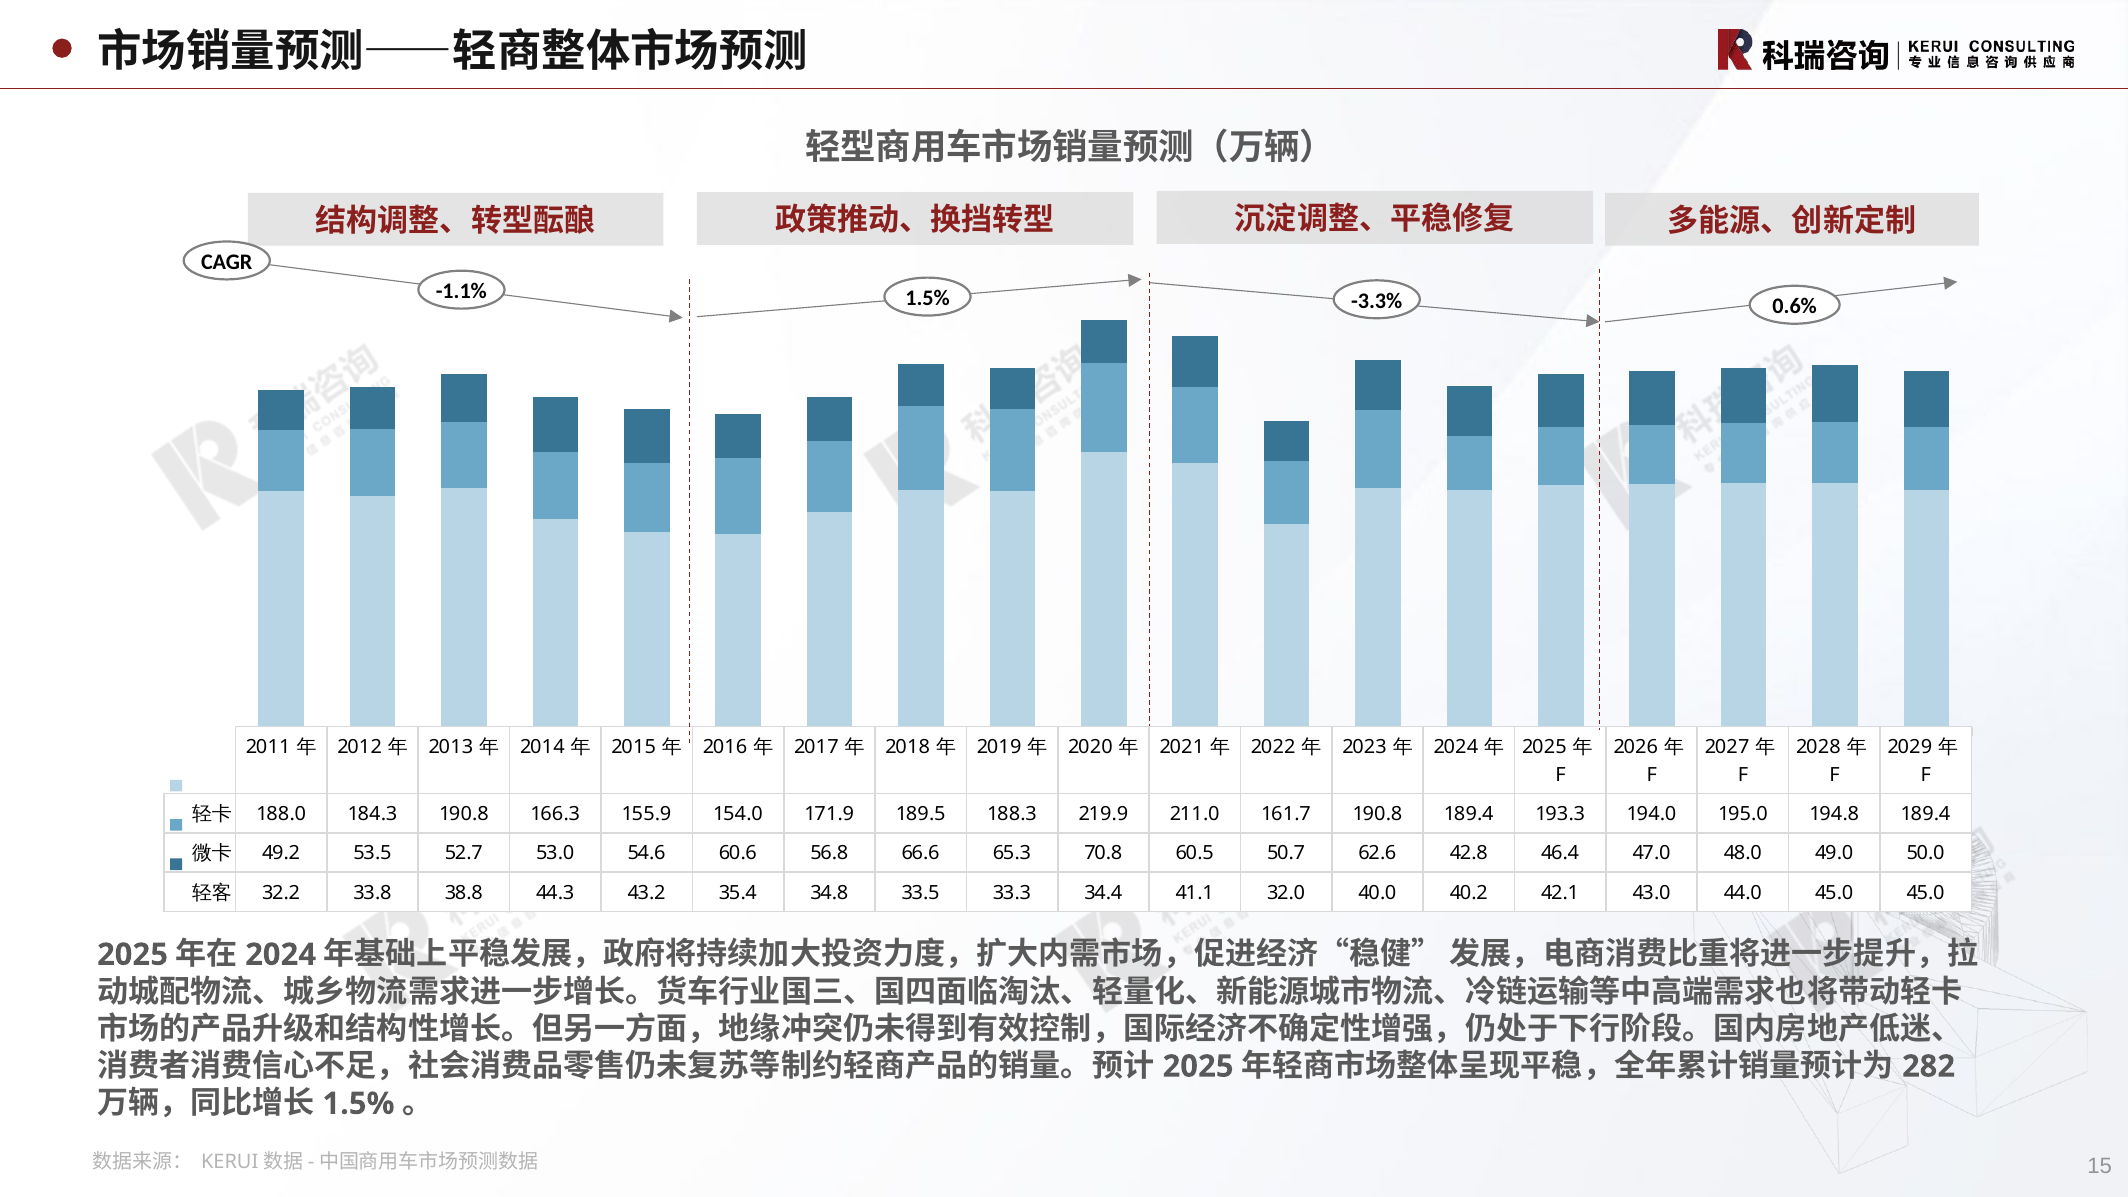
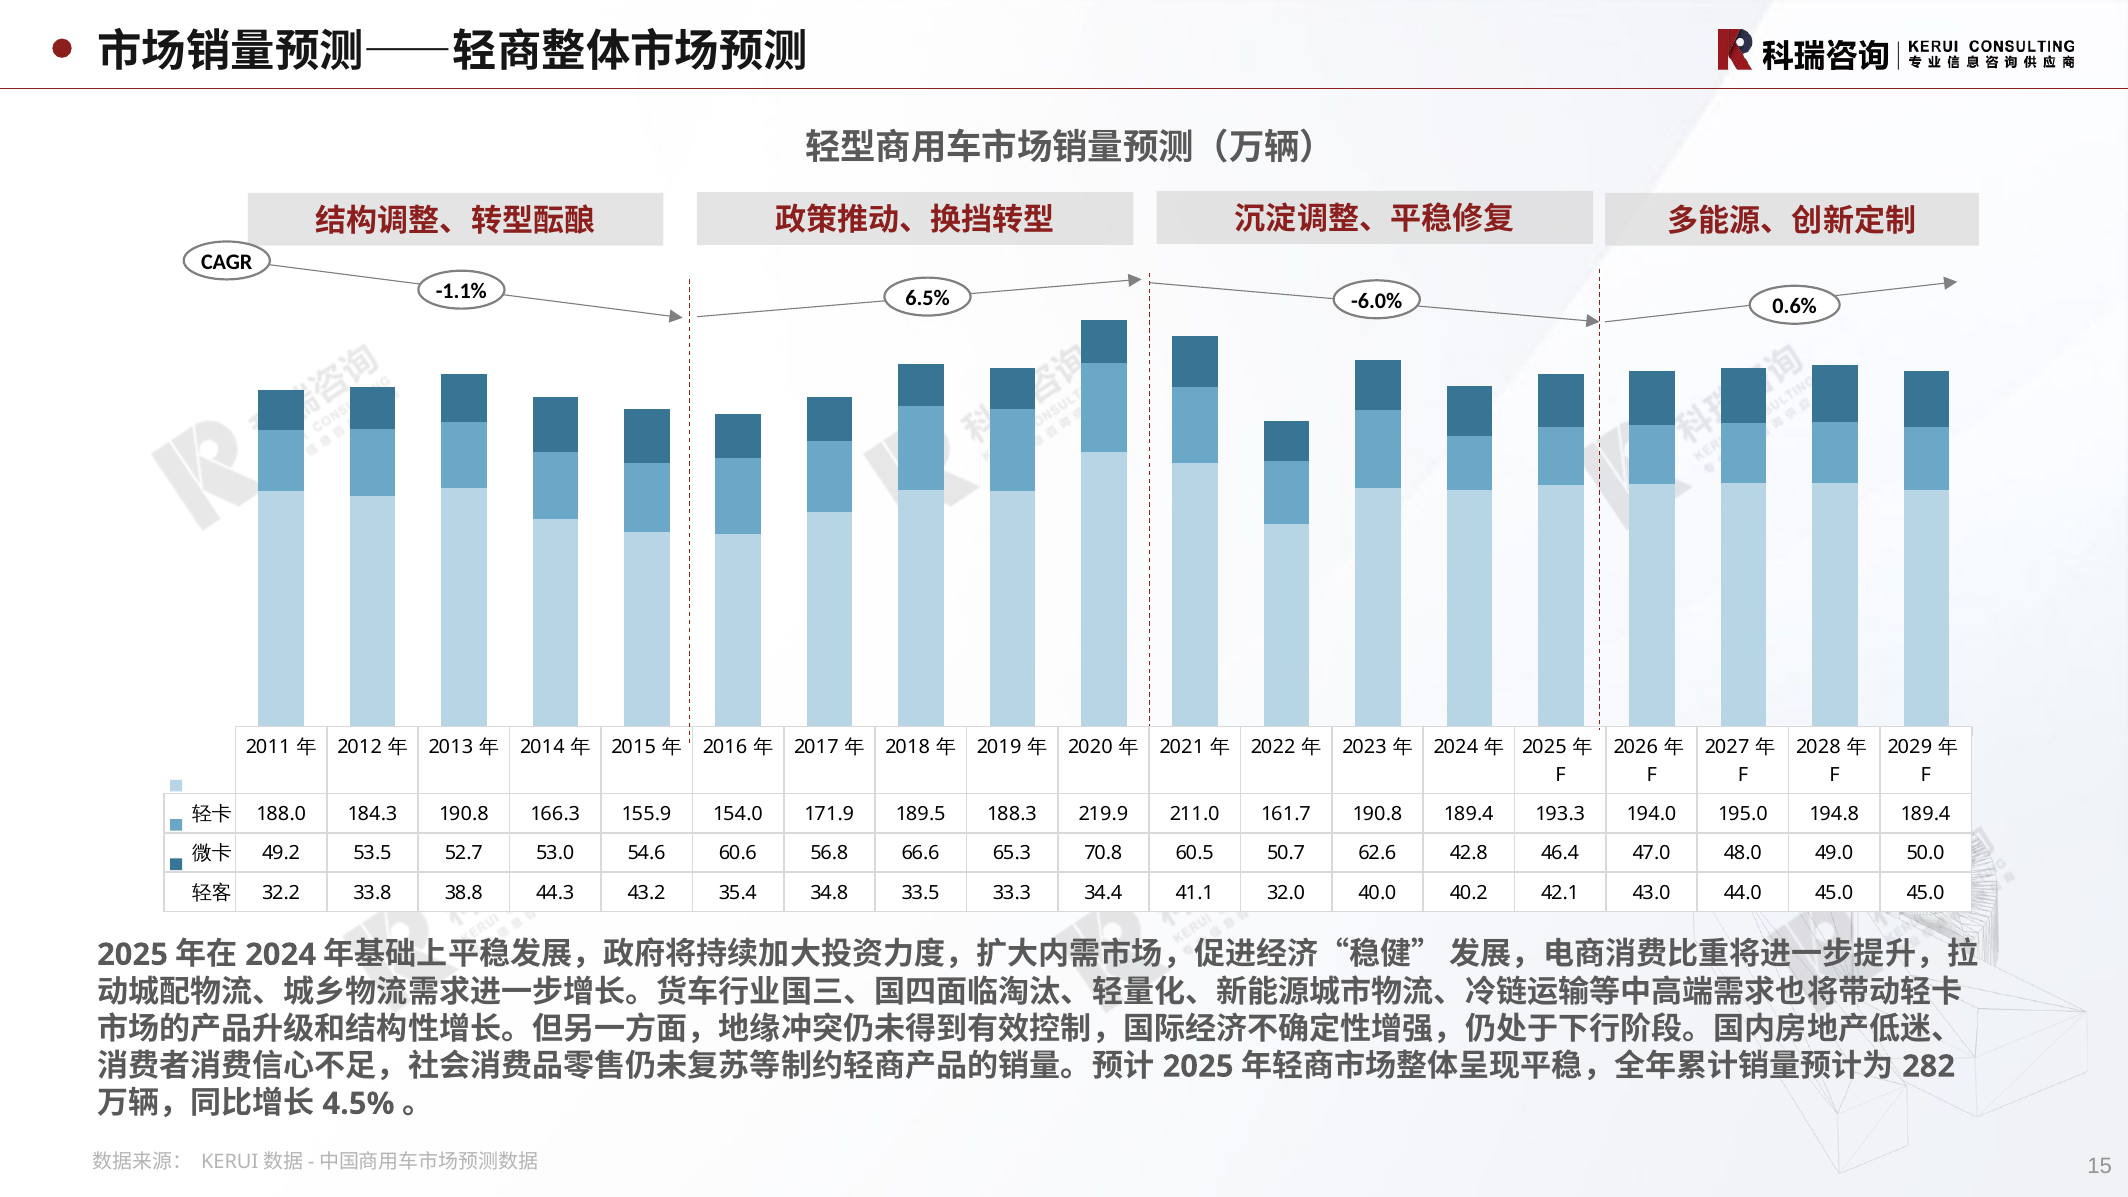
-1.1% 1.5%: 1.5% -> 6.5% (928, 298)
-3.3%: -3.3% -> -6.0% (1377, 301)
1.5%: 1.5% -> 4.5% (358, 1104)
